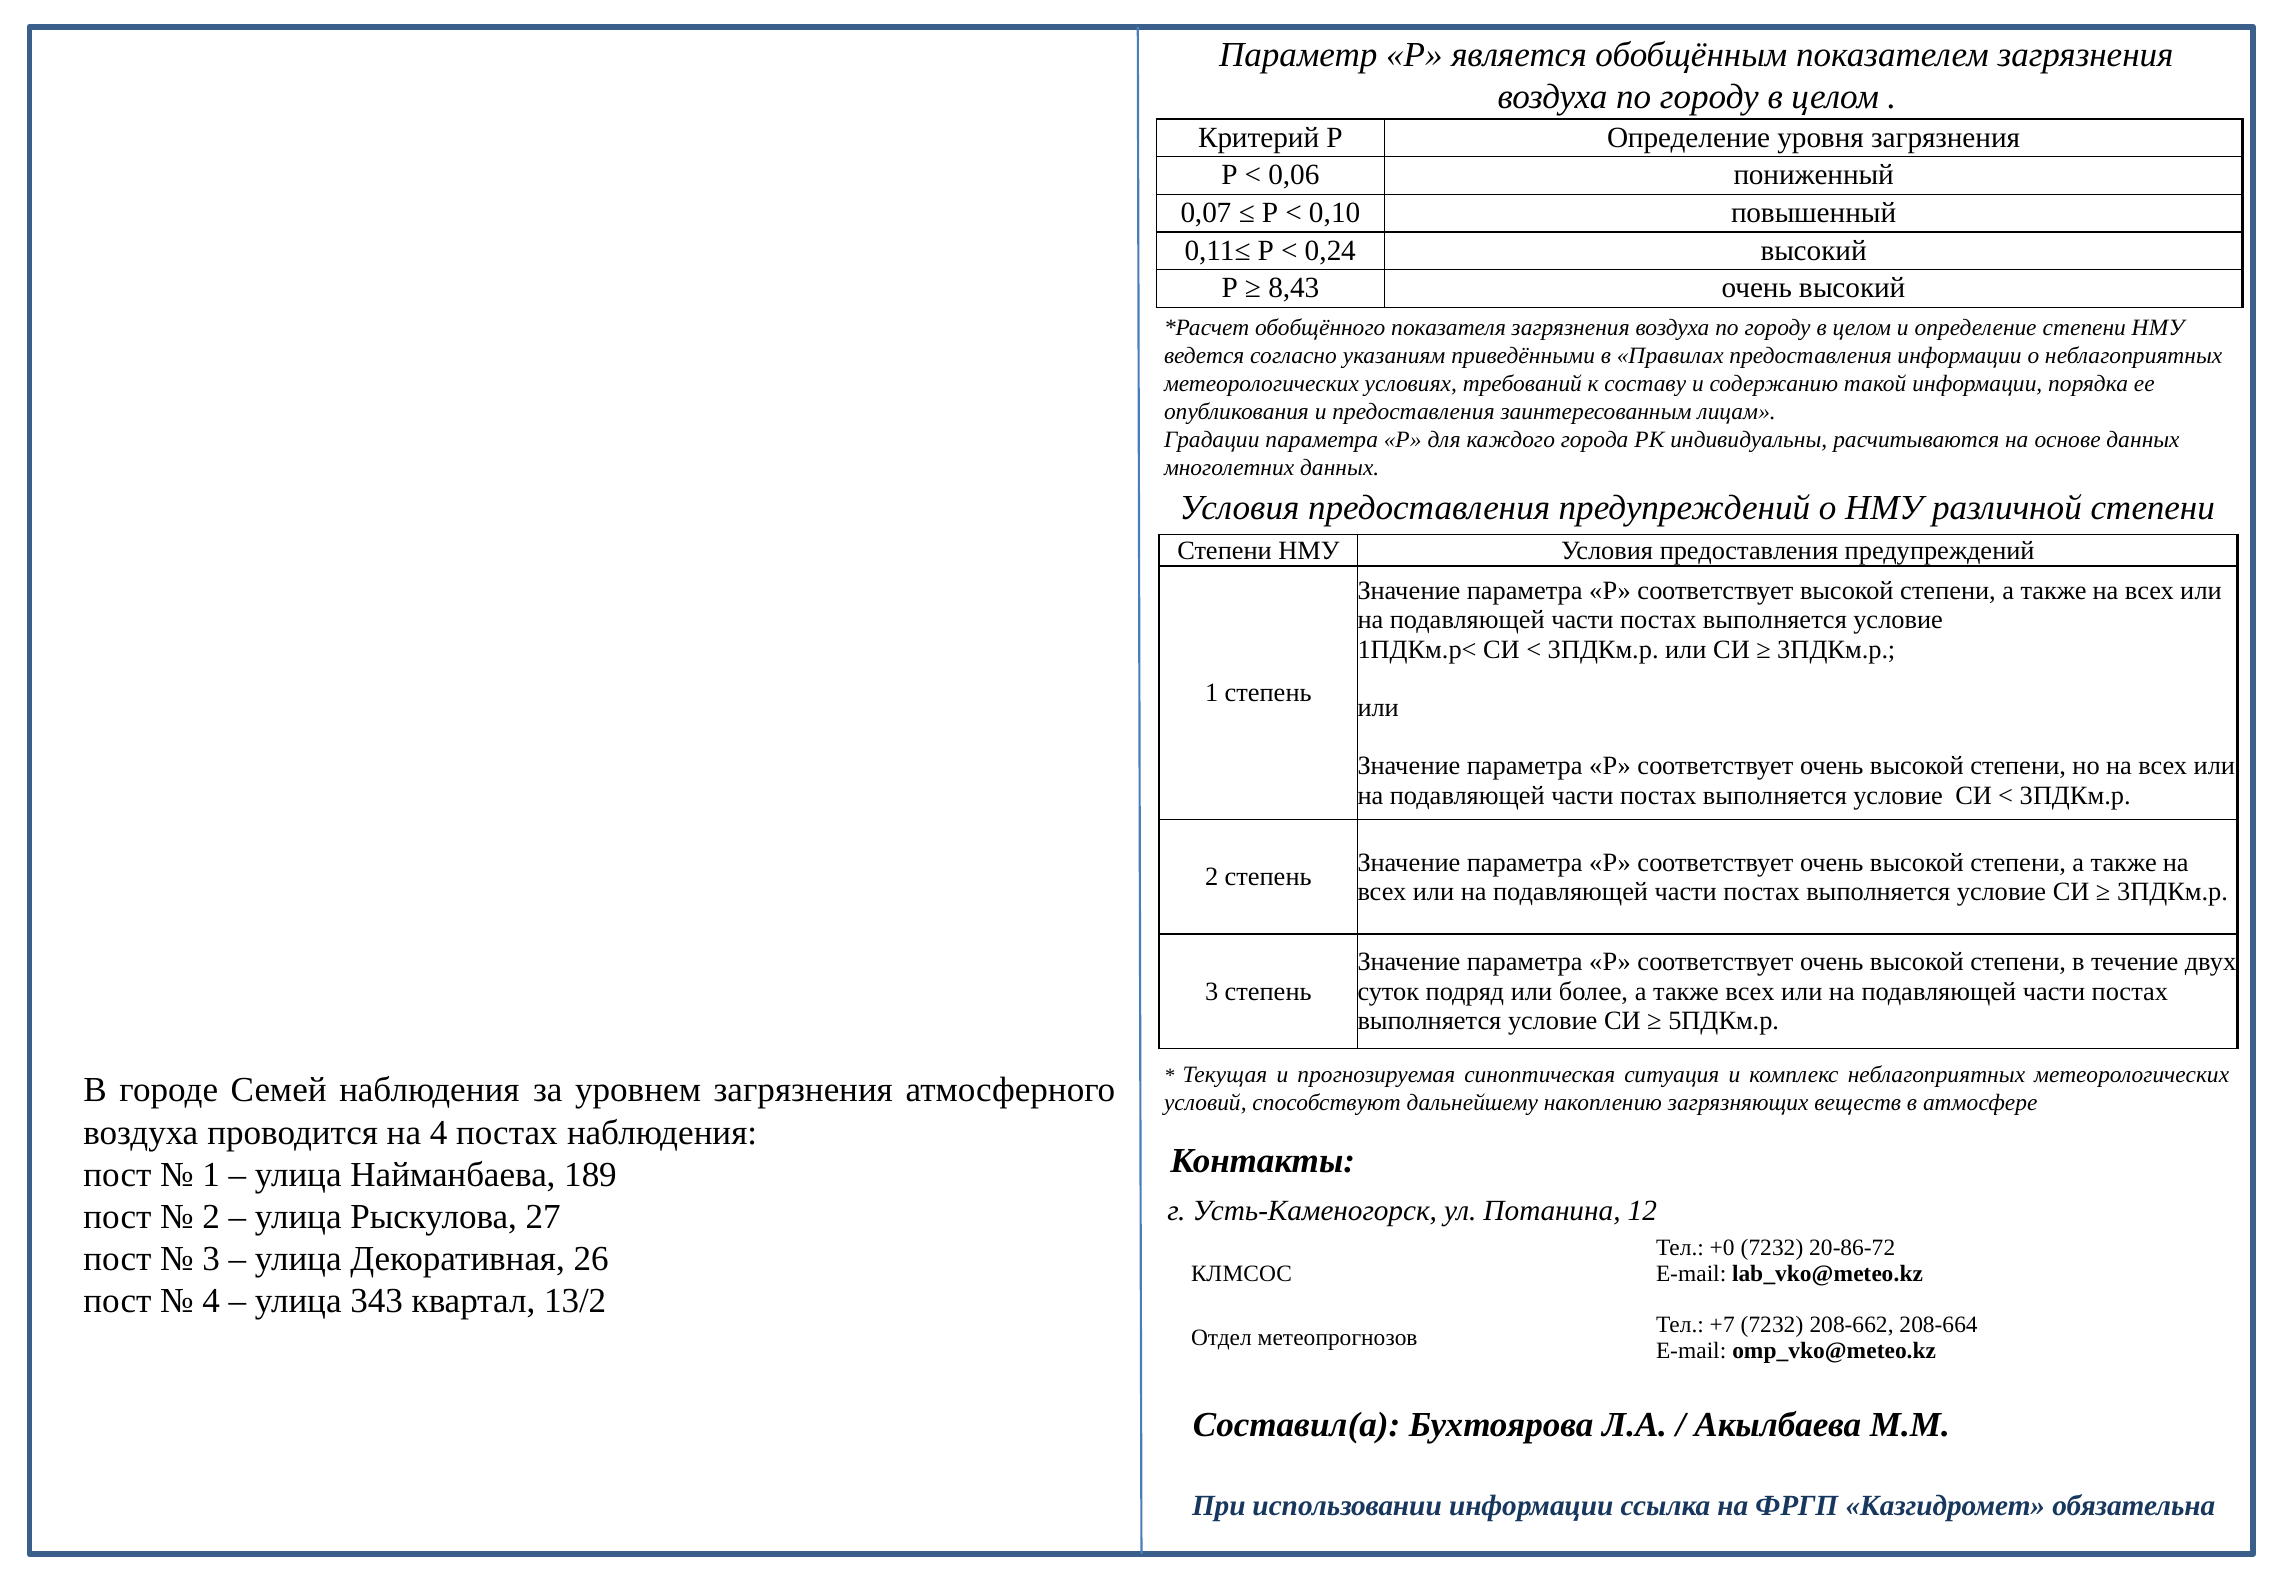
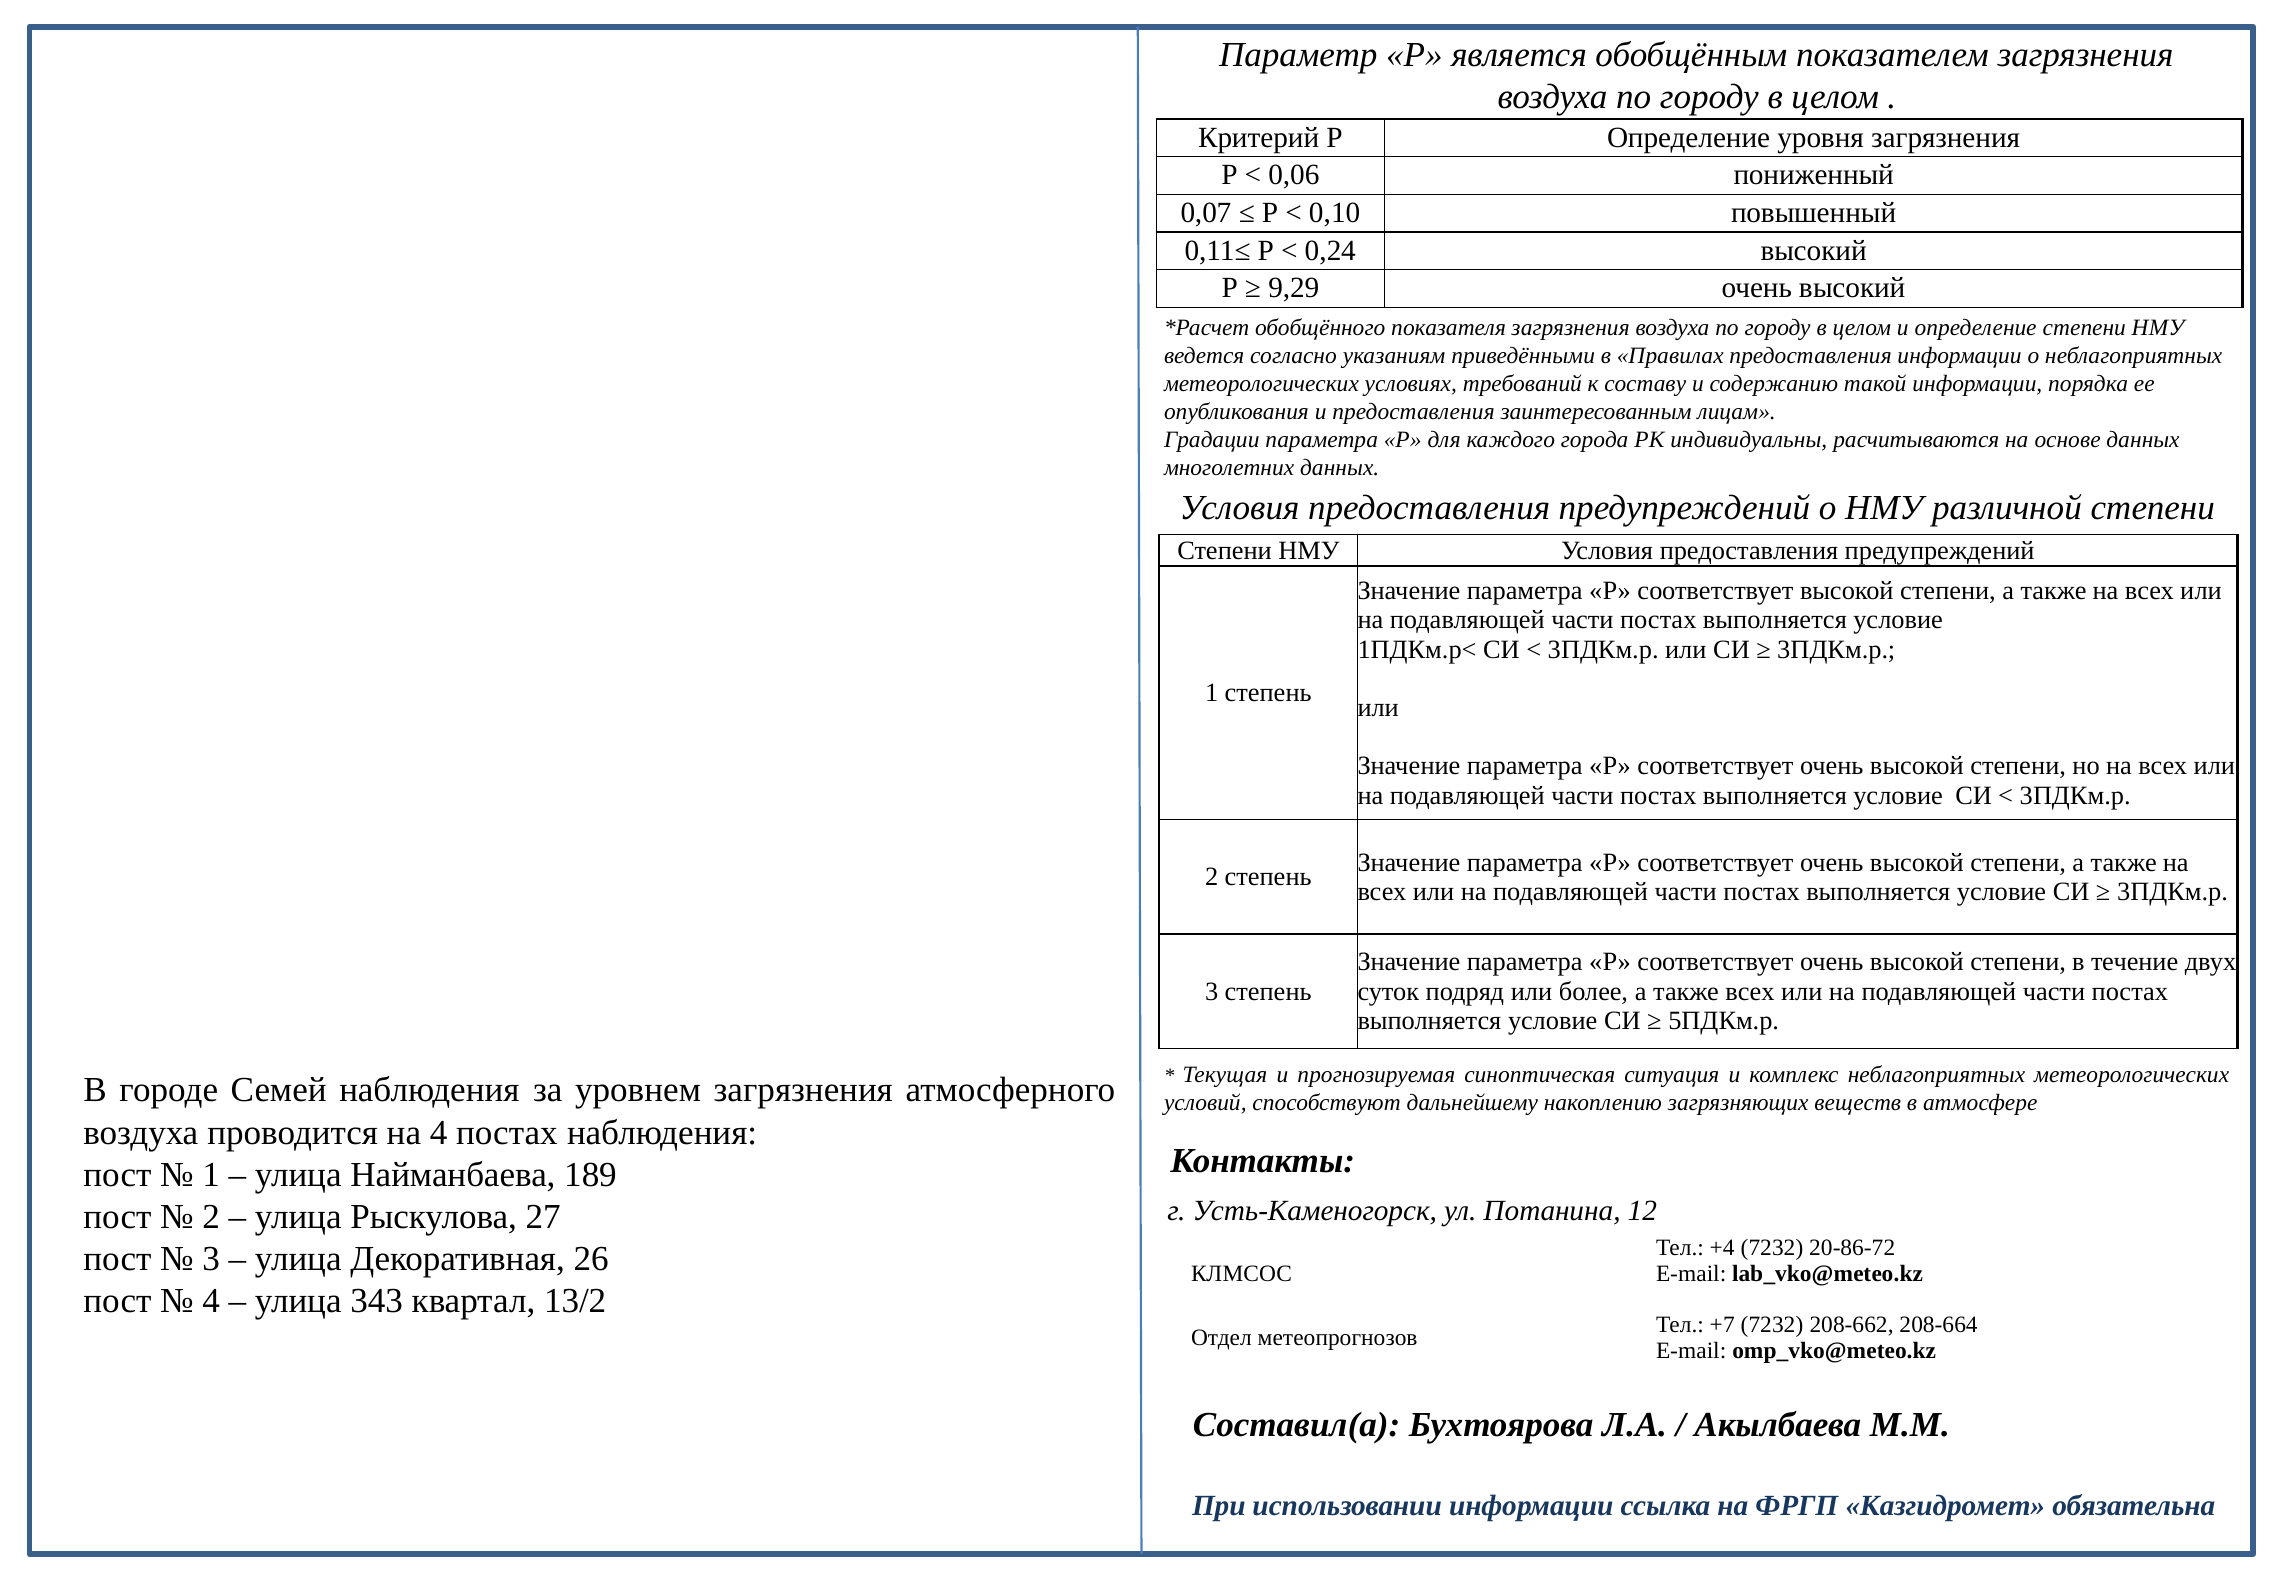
8,43: 8,43 -> 9,29 (1294, 288)
+0: +0 -> +4 (1722, 1247)
